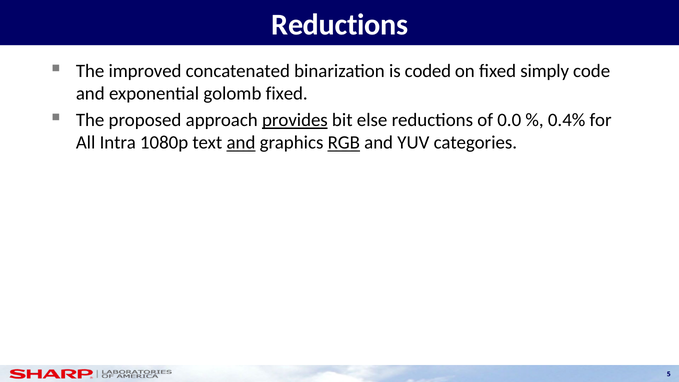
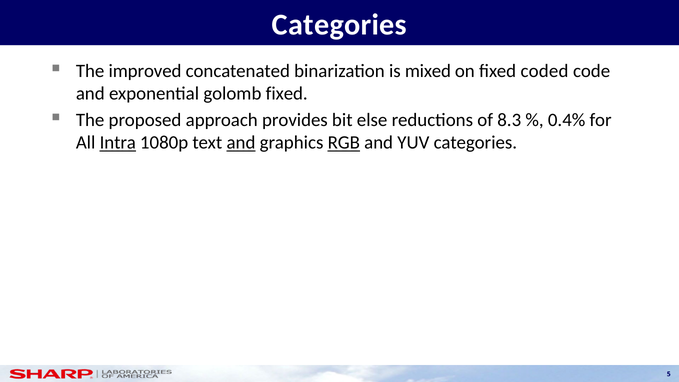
Reductions: Reductions -> Categories (339, 25)
coded: coded -> mixed (428, 71)
simply: simply -> coded (545, 71)
provides underline: present -> none (295, 120)
0.0: 0.0 -> 8.3 (509, 120)
Intra underline: none -> present (118, 143)
